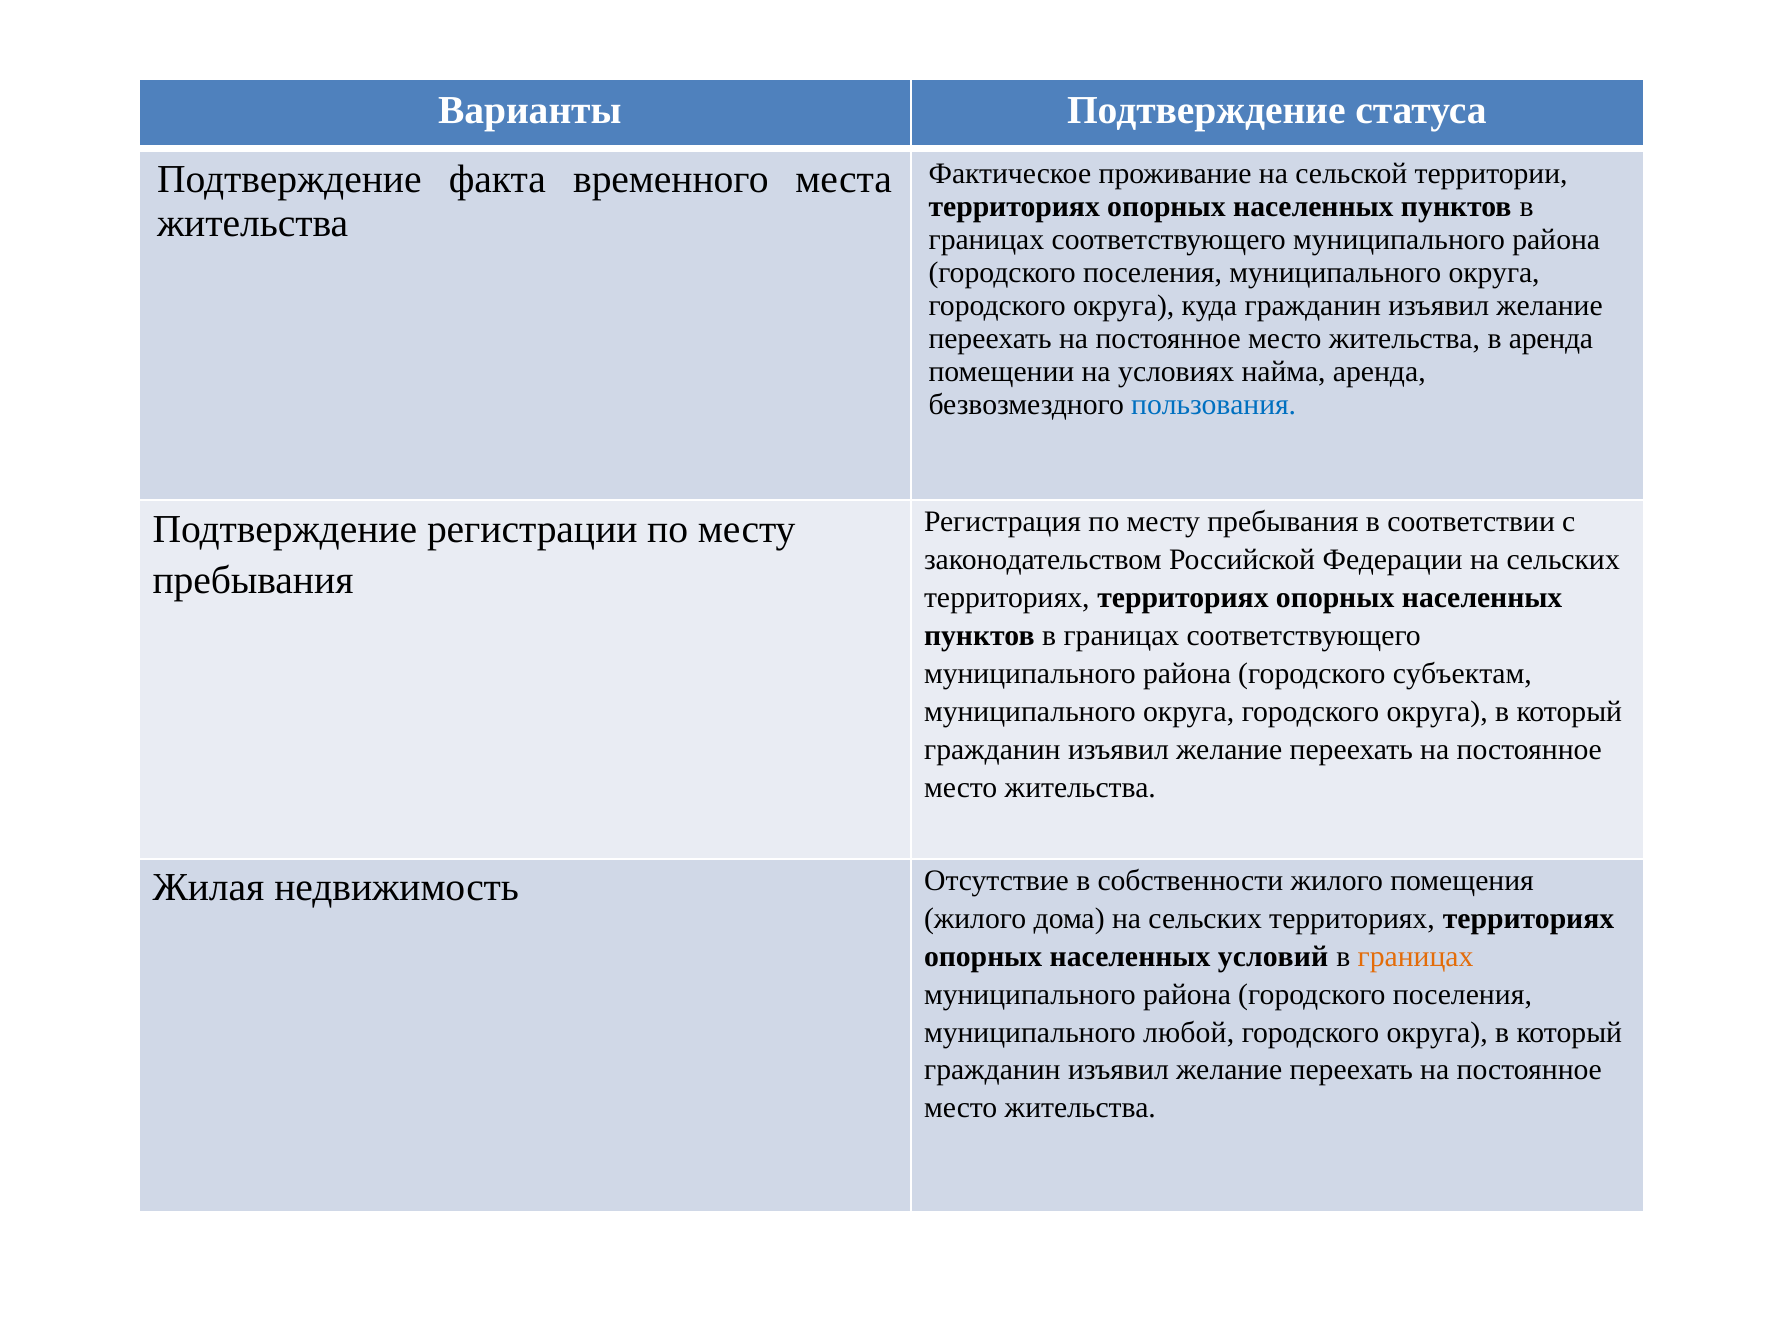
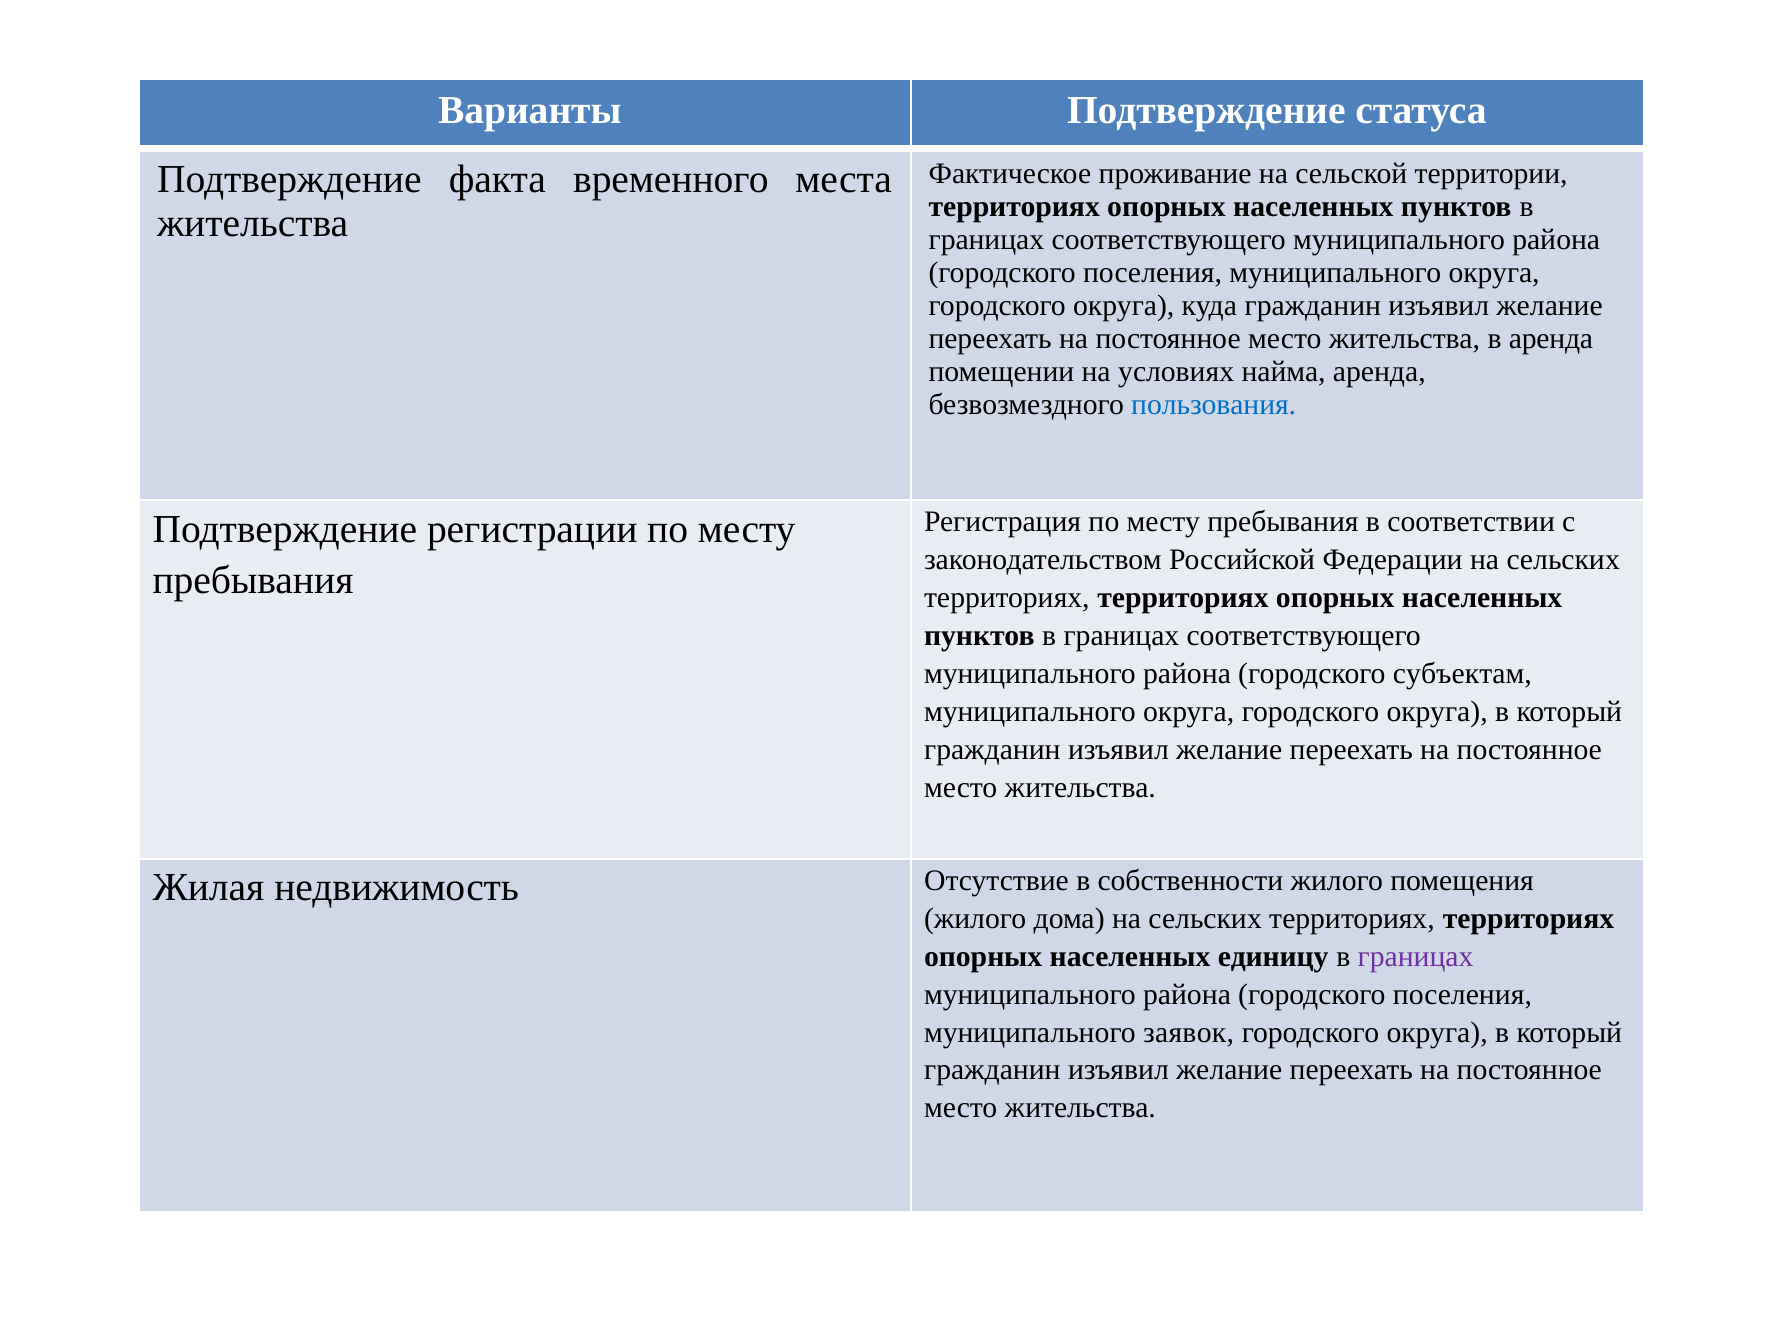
условий: условий -> единицу (1273, 956)
границах colour: orange -> purple (1416, 956)
любой: любой -> заявок (1189, 1032)
